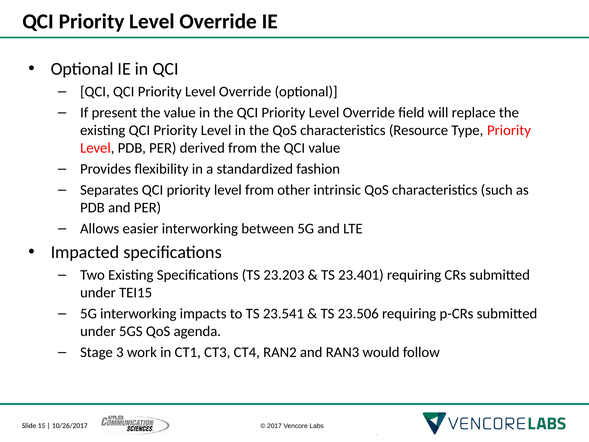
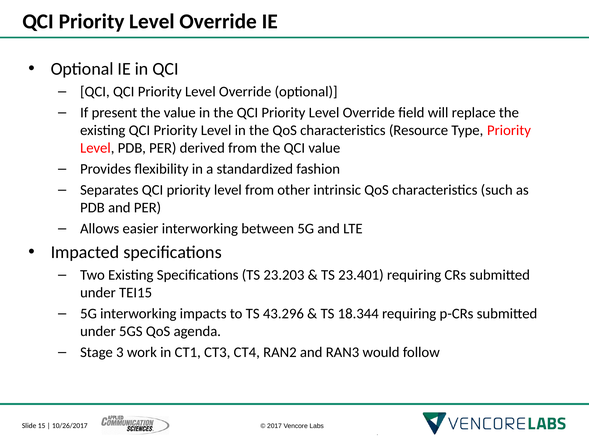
23.541: 23.541 -> 43.296 (283, 313)
23.506: 23.506 -> 18.344 (358, 313)
